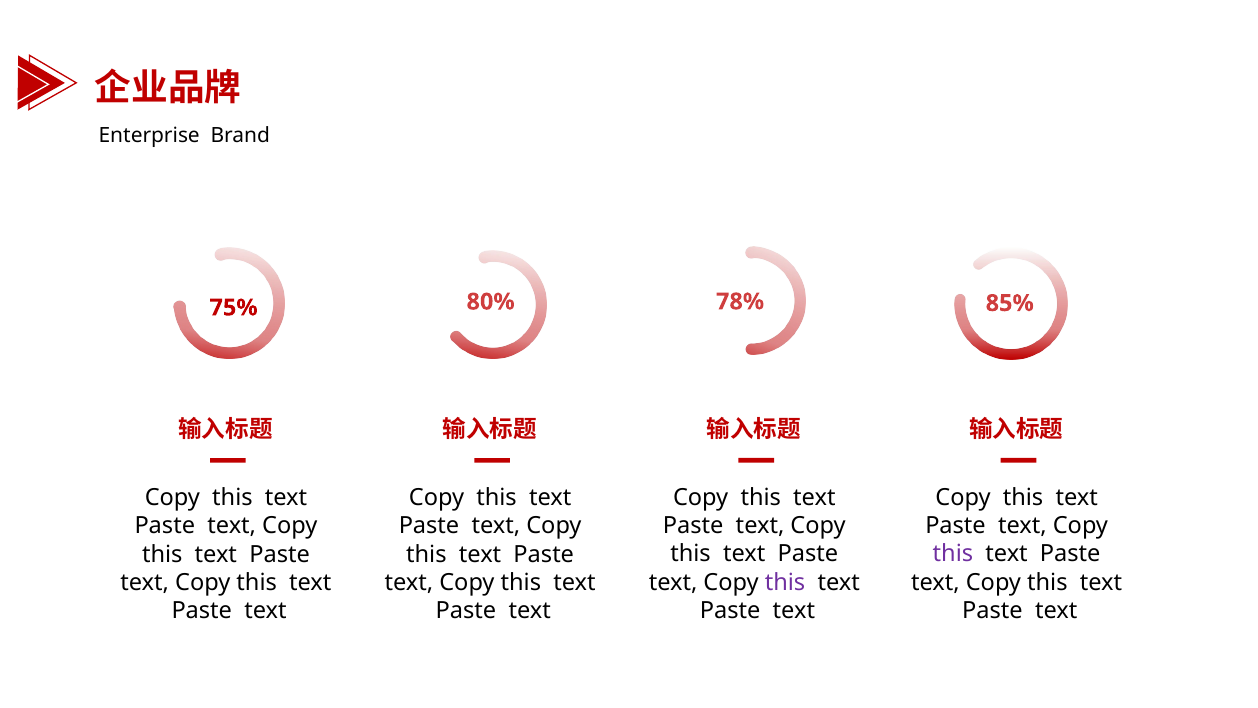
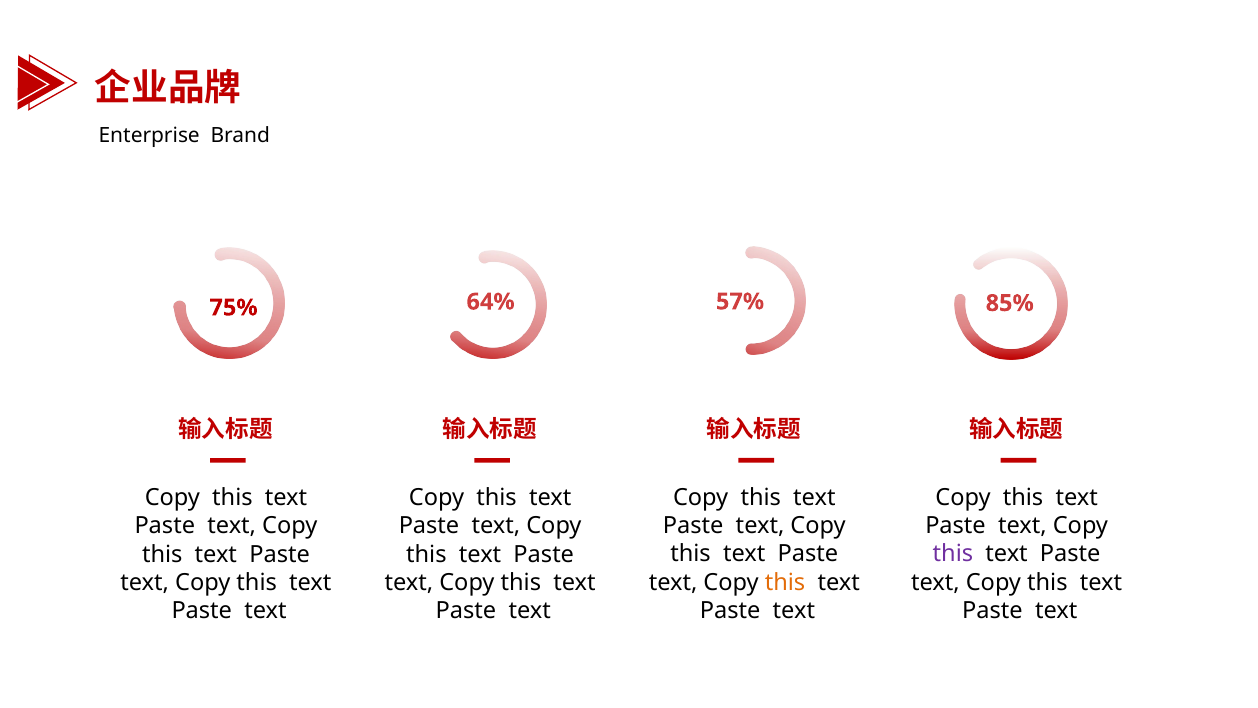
78%: 78% -> 57% (740, 301)
80%: 80% -> 64% (491, 302)
this colour: purple -> orange (785, 582)
